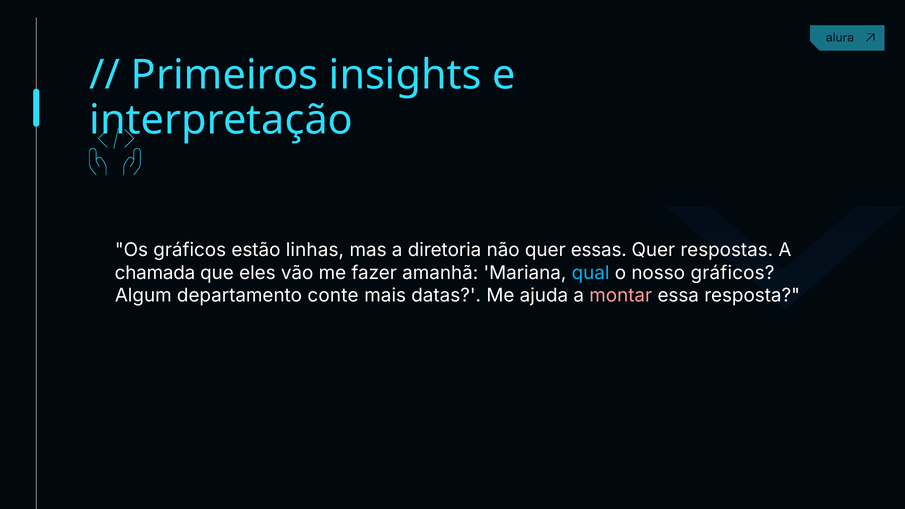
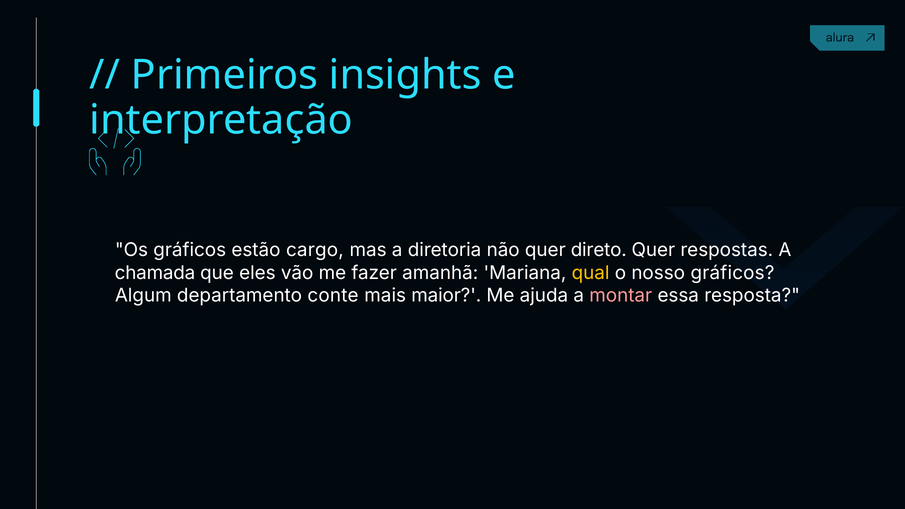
linhas: linhas -> cargo (315, 250)
essas: essas -> direto (599, 250)
qual colour: light blue -> yellow (591, 273)
datas: datas -> maior (446, 295)
